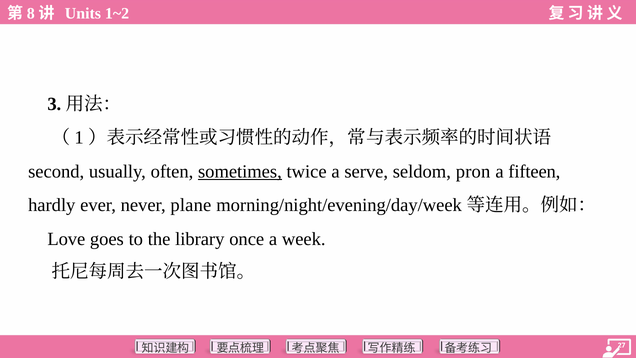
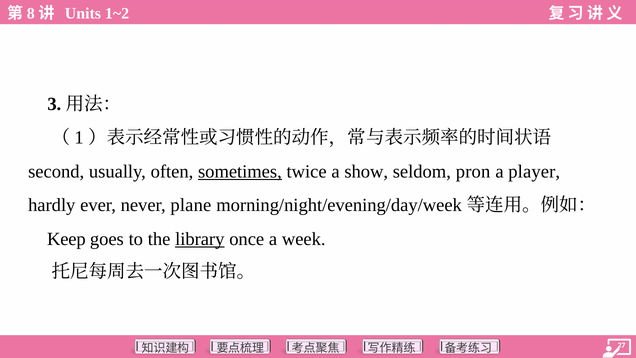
serve: serve -> show (366, 171)
fifteen: fifteen -> player (534, 171)
Love: Love -> Keep (66, 239)
library underline: none -> present (200, 239)
